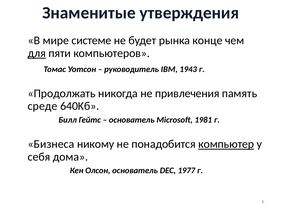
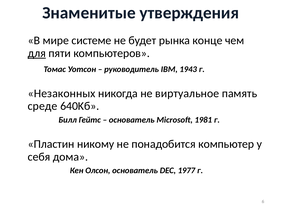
Продолжать: Продолжать -> Незаконных (62, 93)
привлечения: привлечения -> виртуальное (187, 93)
Бизнеса: Бизнеса -> Пластин (51, 144)
компьютер underline: present -> none (226, 144)
